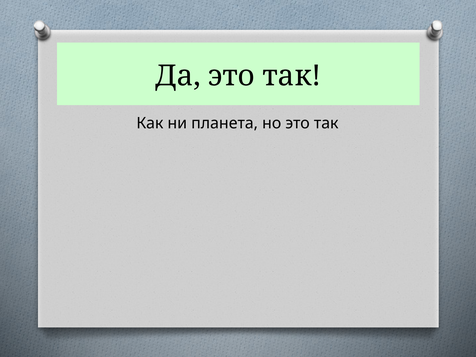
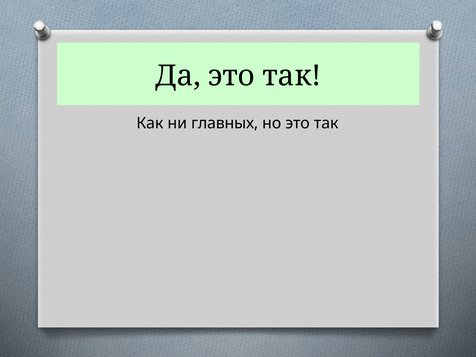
планета: планета -> главных (225, 123)
